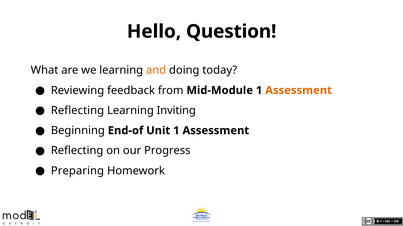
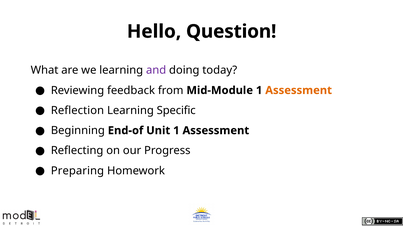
and colour: orange -> purple (156, 70)
Reflecting: Reflecting -> Reflection (77, 111)
Inviting: Inviting -> Specific (176, 111)
